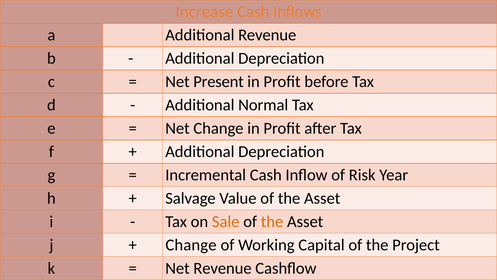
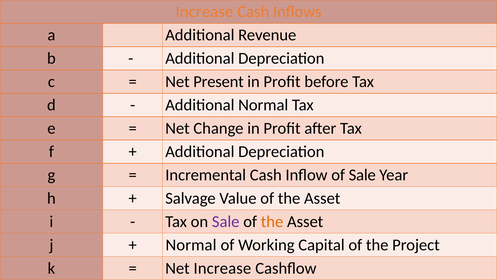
of Risk: Risk -> Sale (362, 175)
Sale colour: orange -> purple (226, 221)
Change: Change -> Normal (191, 245)
Net Revenue: Revenue -> Increase (222, 268)
